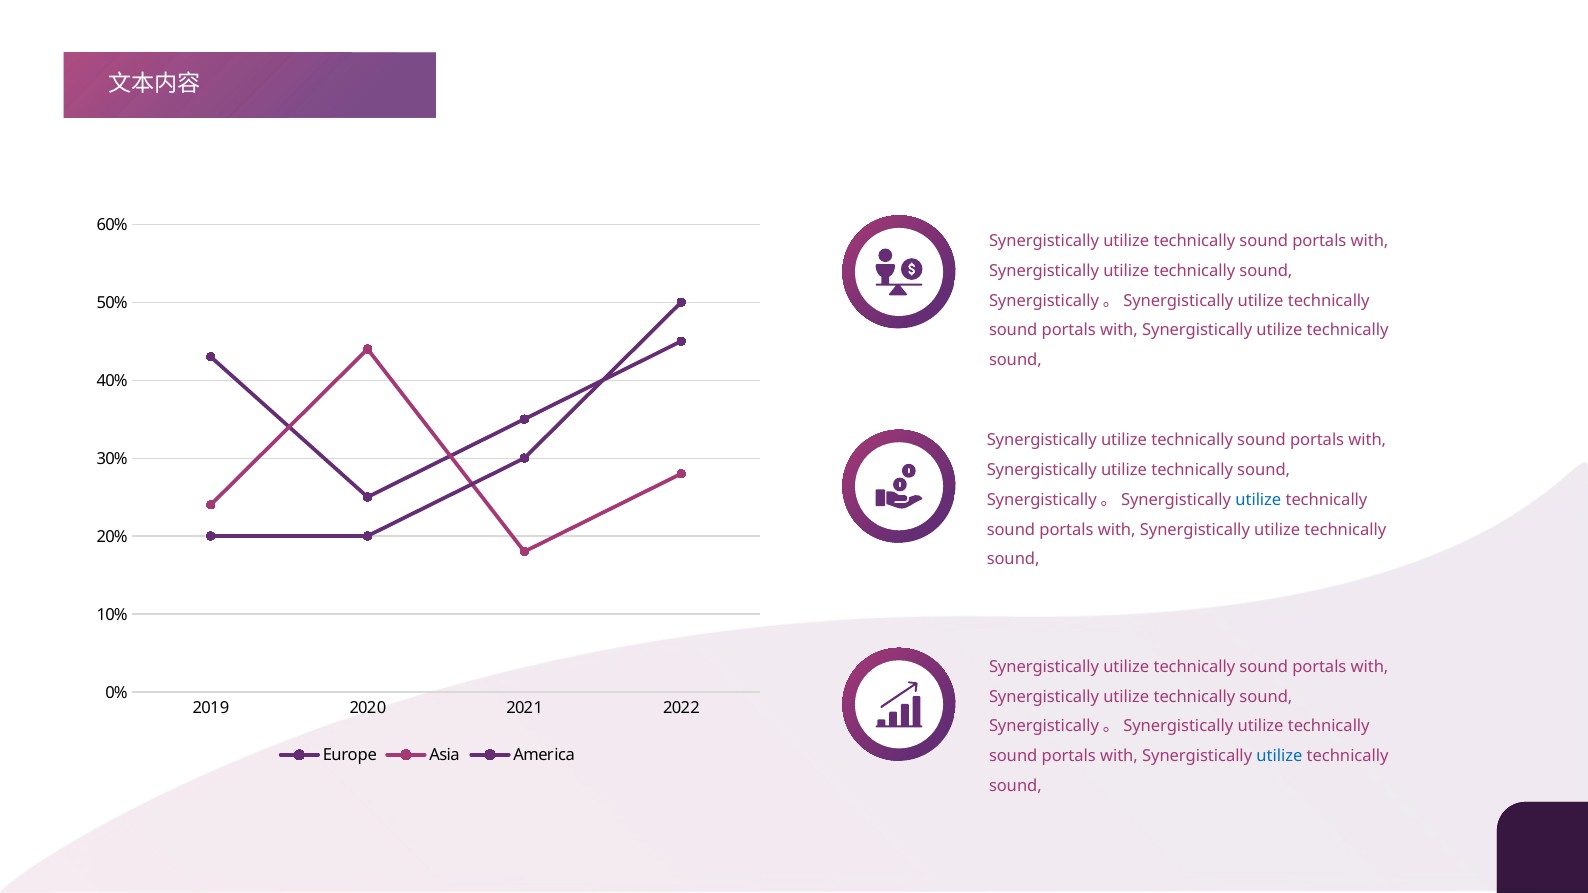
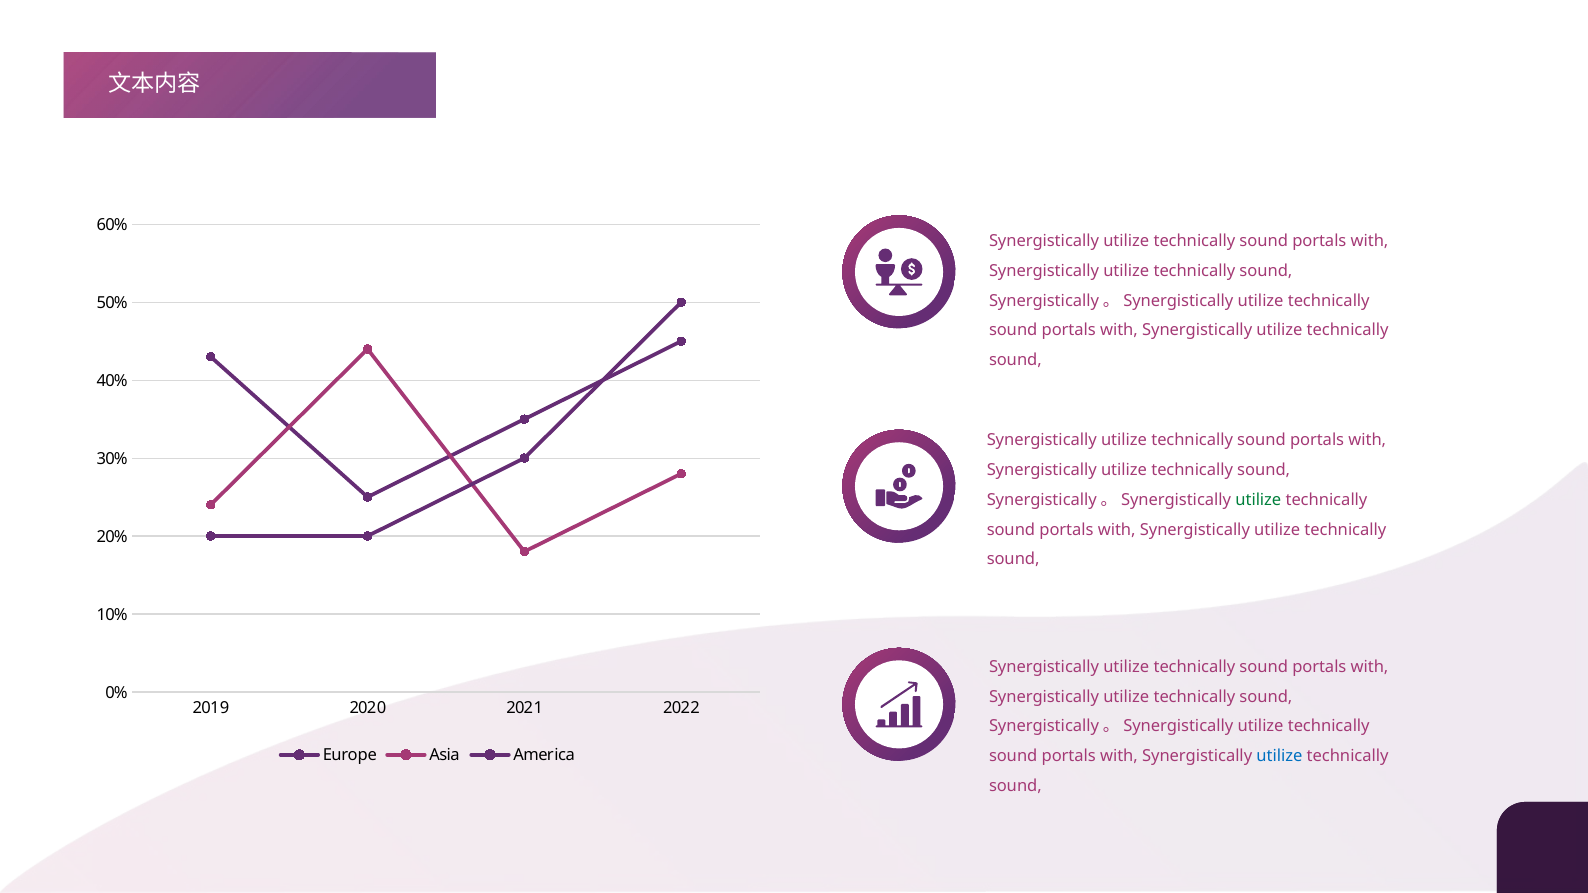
utilize colour: blue -> green (1258, 500)
